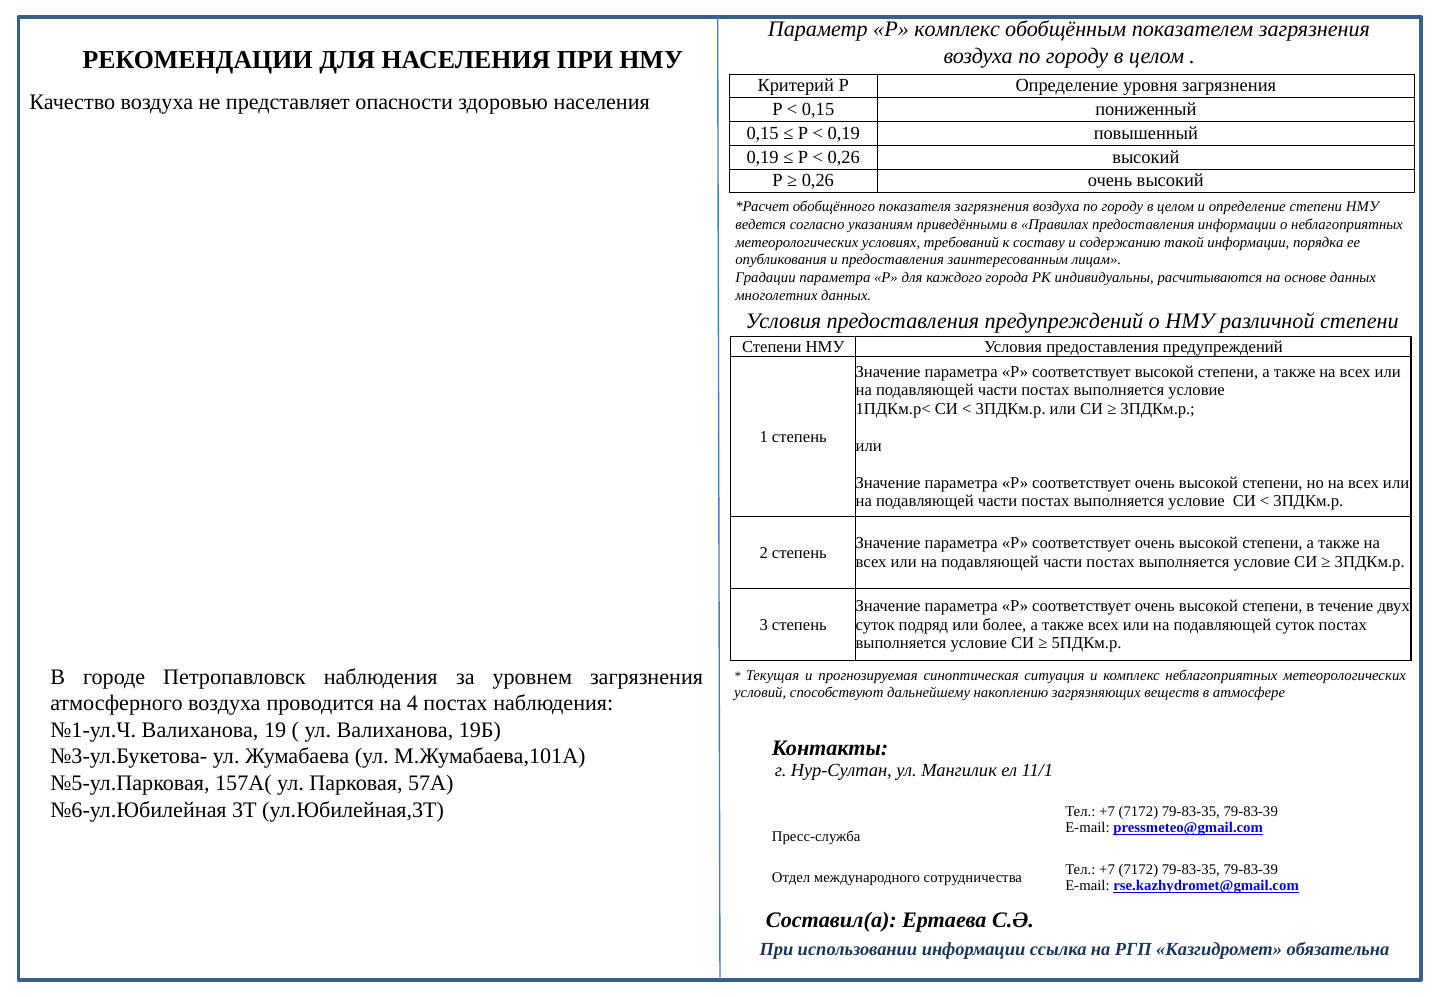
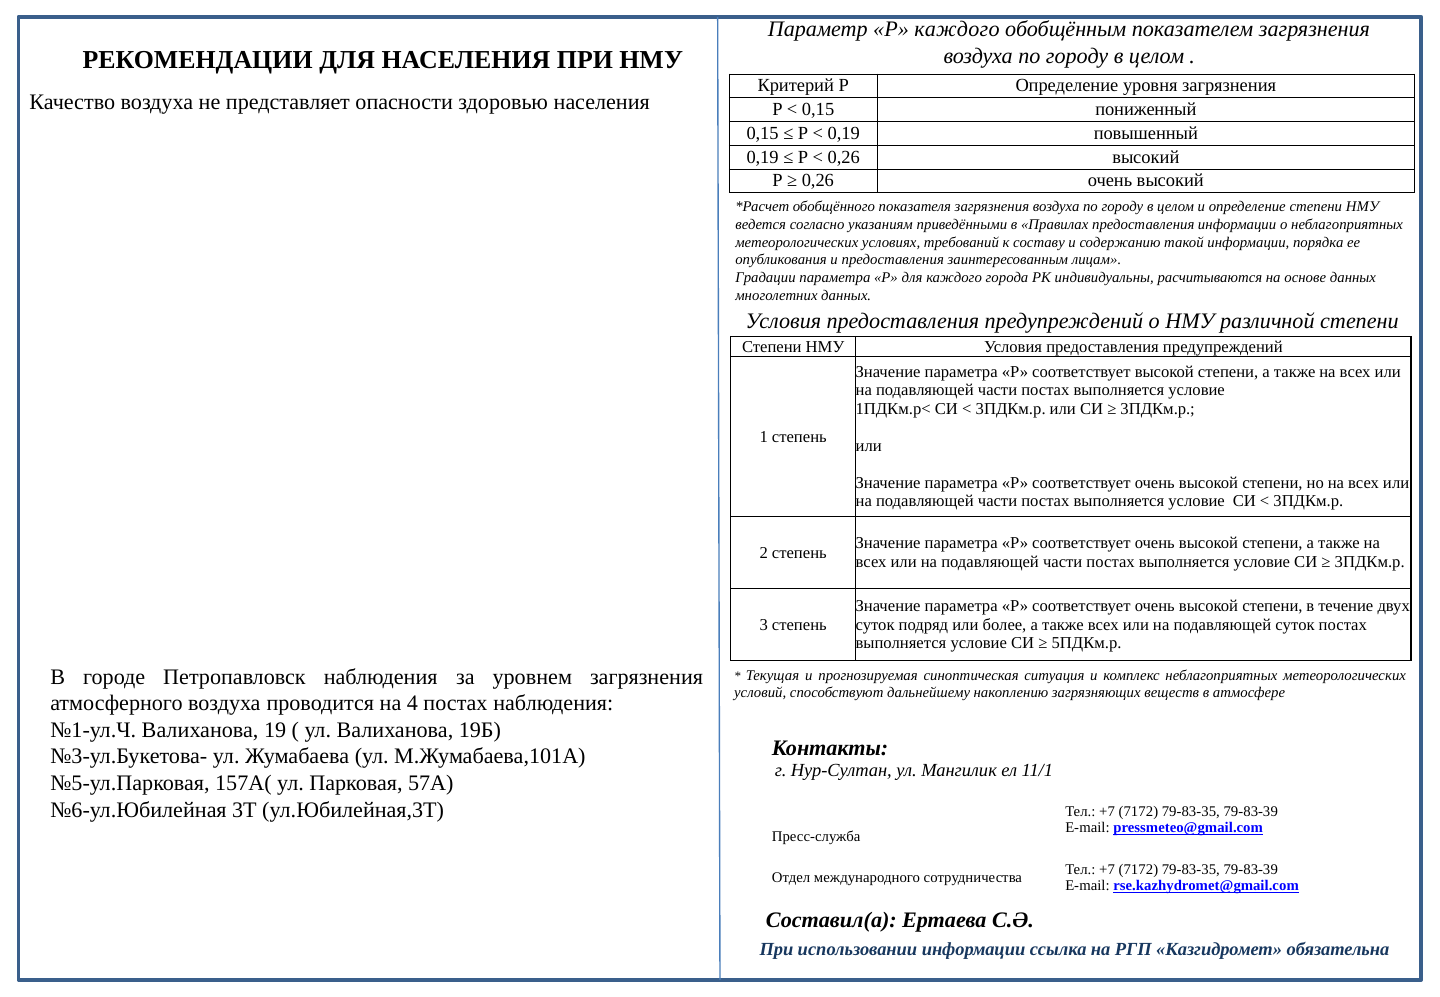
Р комплекс: комплекс -> каждого (957, 30)
